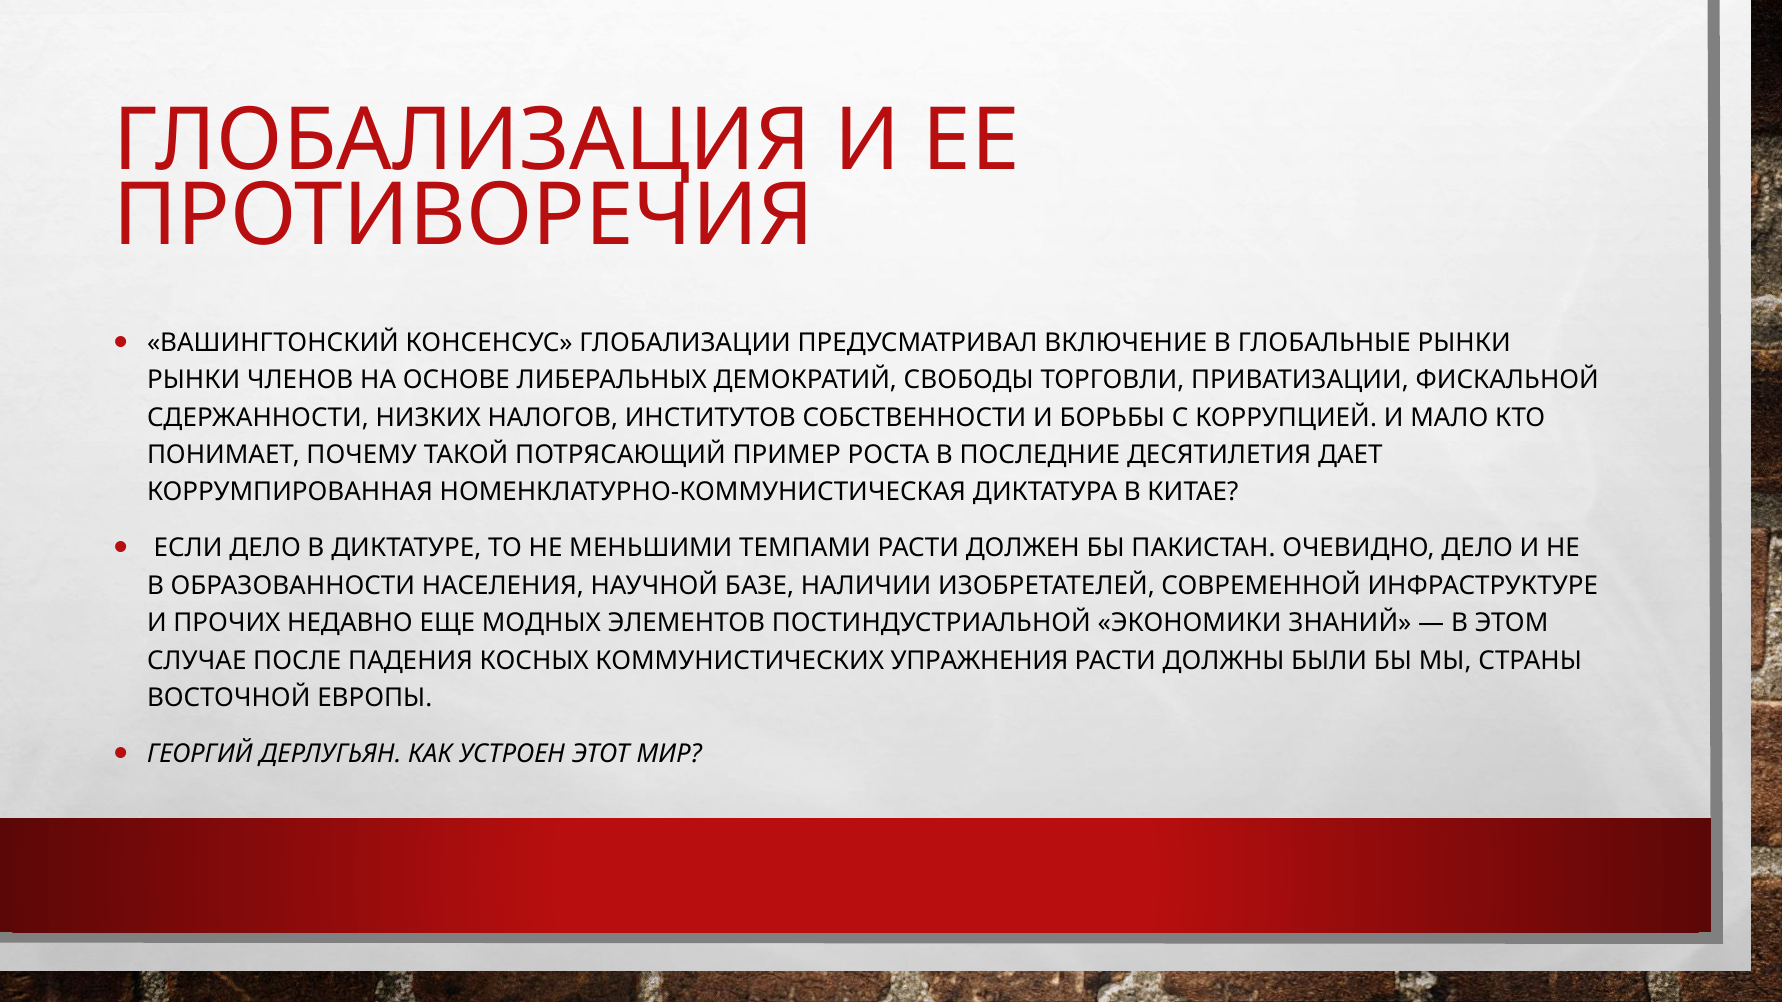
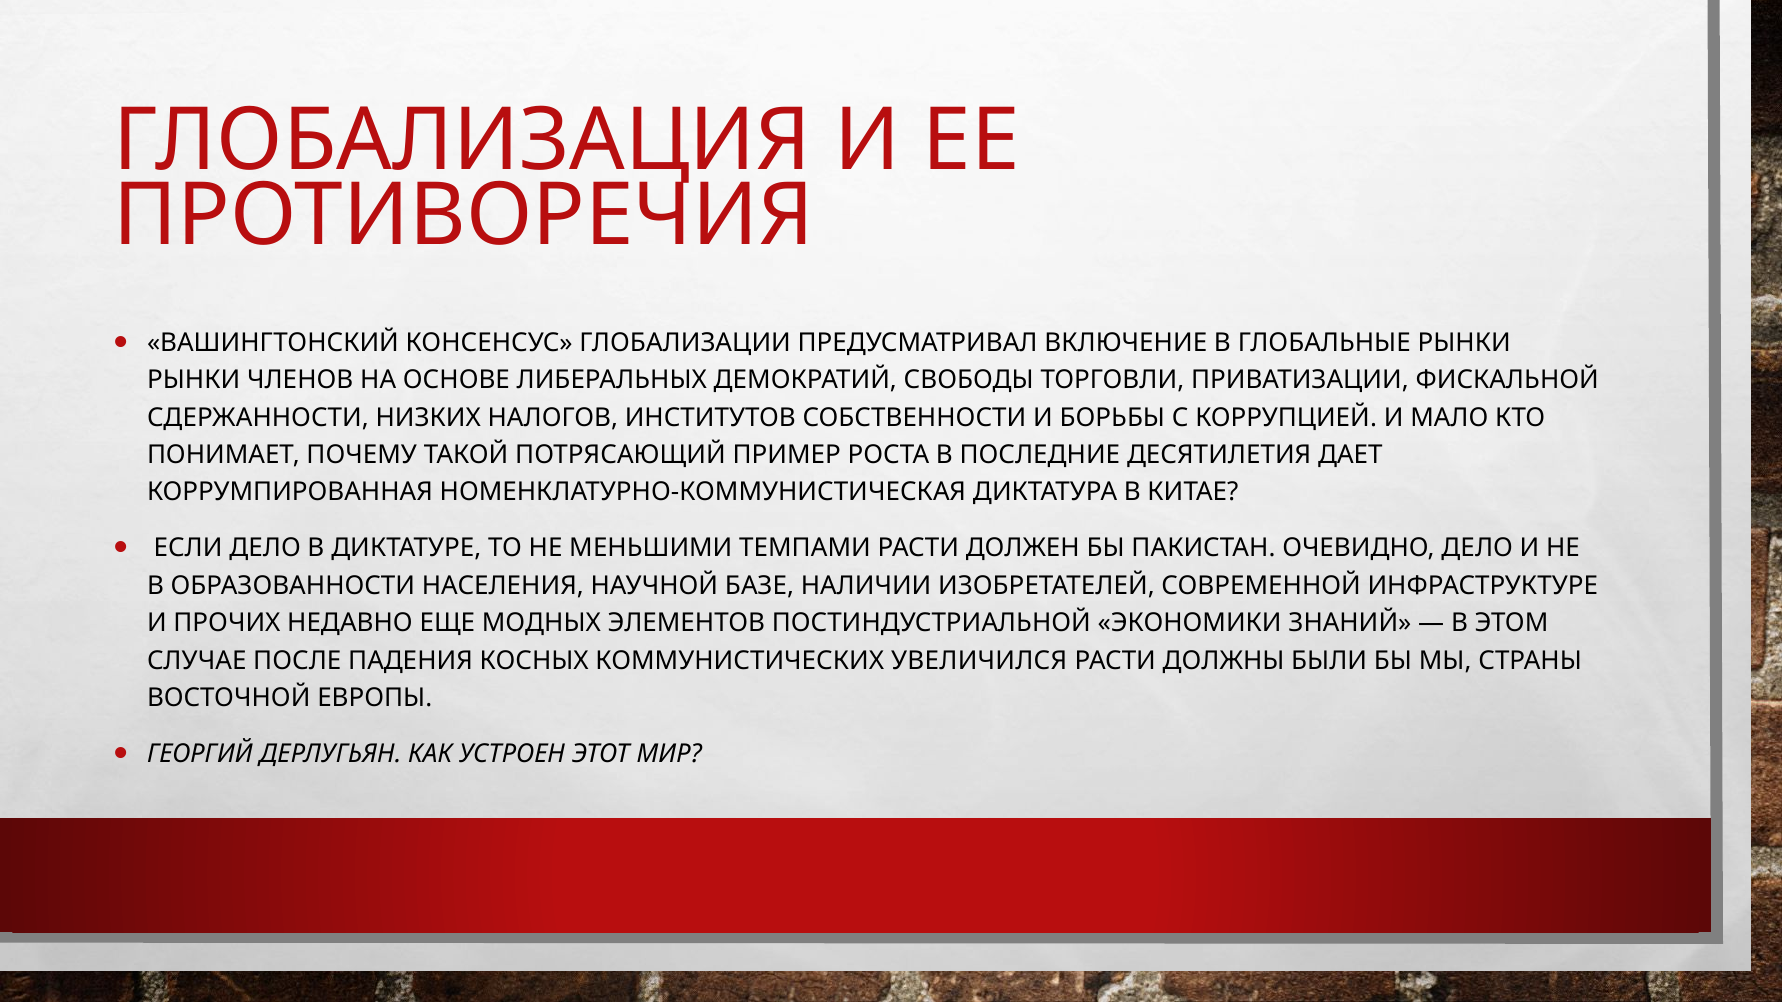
УПРАЖНЕНИЯ: УПРАЖНЕНИЯ -> УВЕЛИЧИЛСЯ (979, 661)
